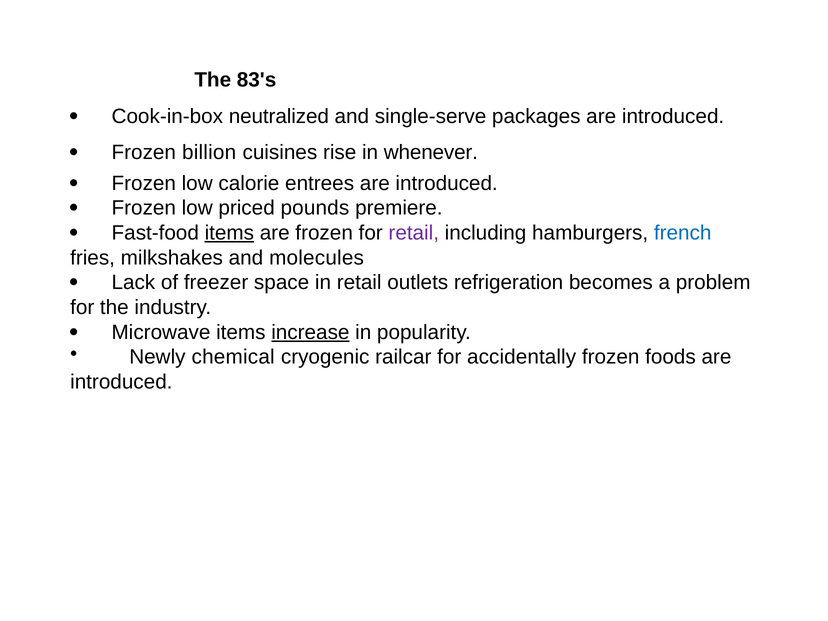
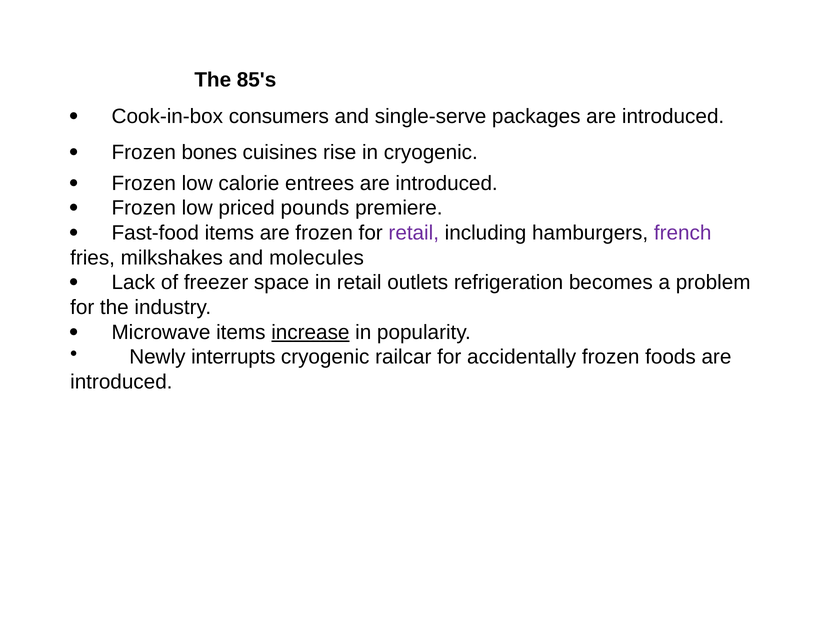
83's: 83's -> 85's (257, 80)
neutralized: neutralized -> consumers (279, 116)
billion: billion -> bones (209, 153)
in whenever: whenever -> cryogenic (431, 153)
items underline: present -> none (229, 233)
french colour: blue -> purple (683, 233)
chemical: chemical -> interrupts (233, 357)
